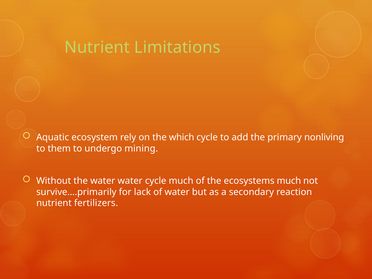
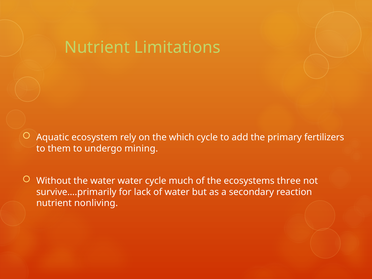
nonliving: nonliving -> fertilizers (324, 137)
ecosystems much: much -> three (289, 181)
fertilizers: fertilizers -> nonliving (96, 203)
